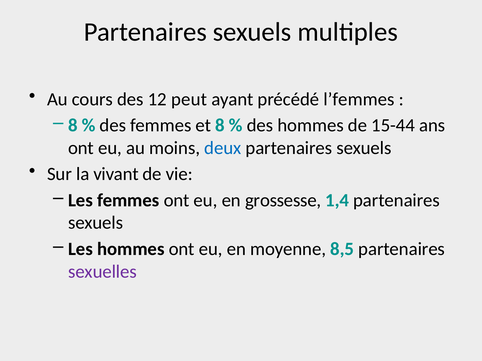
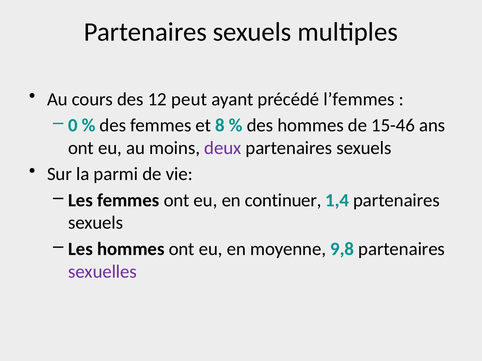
8: 8 -> 0 (73, 126)
15-44: 15-44 -> 15-46 (393, 126)
deux colour: blue -> purple (223, 148)
vivant: vivant -> parmi (116, 174)
grossesse: grossesse -> continuer (283, 201)
8,5: 8,5 -> 9,8 (342, 249)
